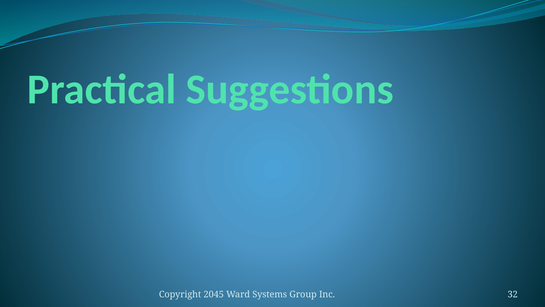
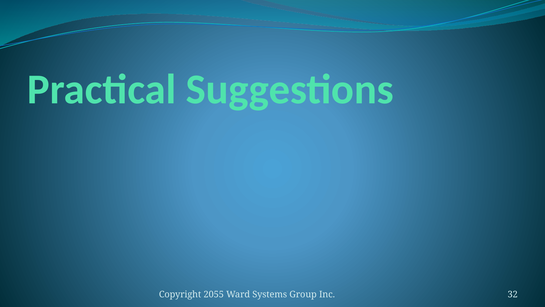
2045: 2045 -> 2055 (214, 294)
